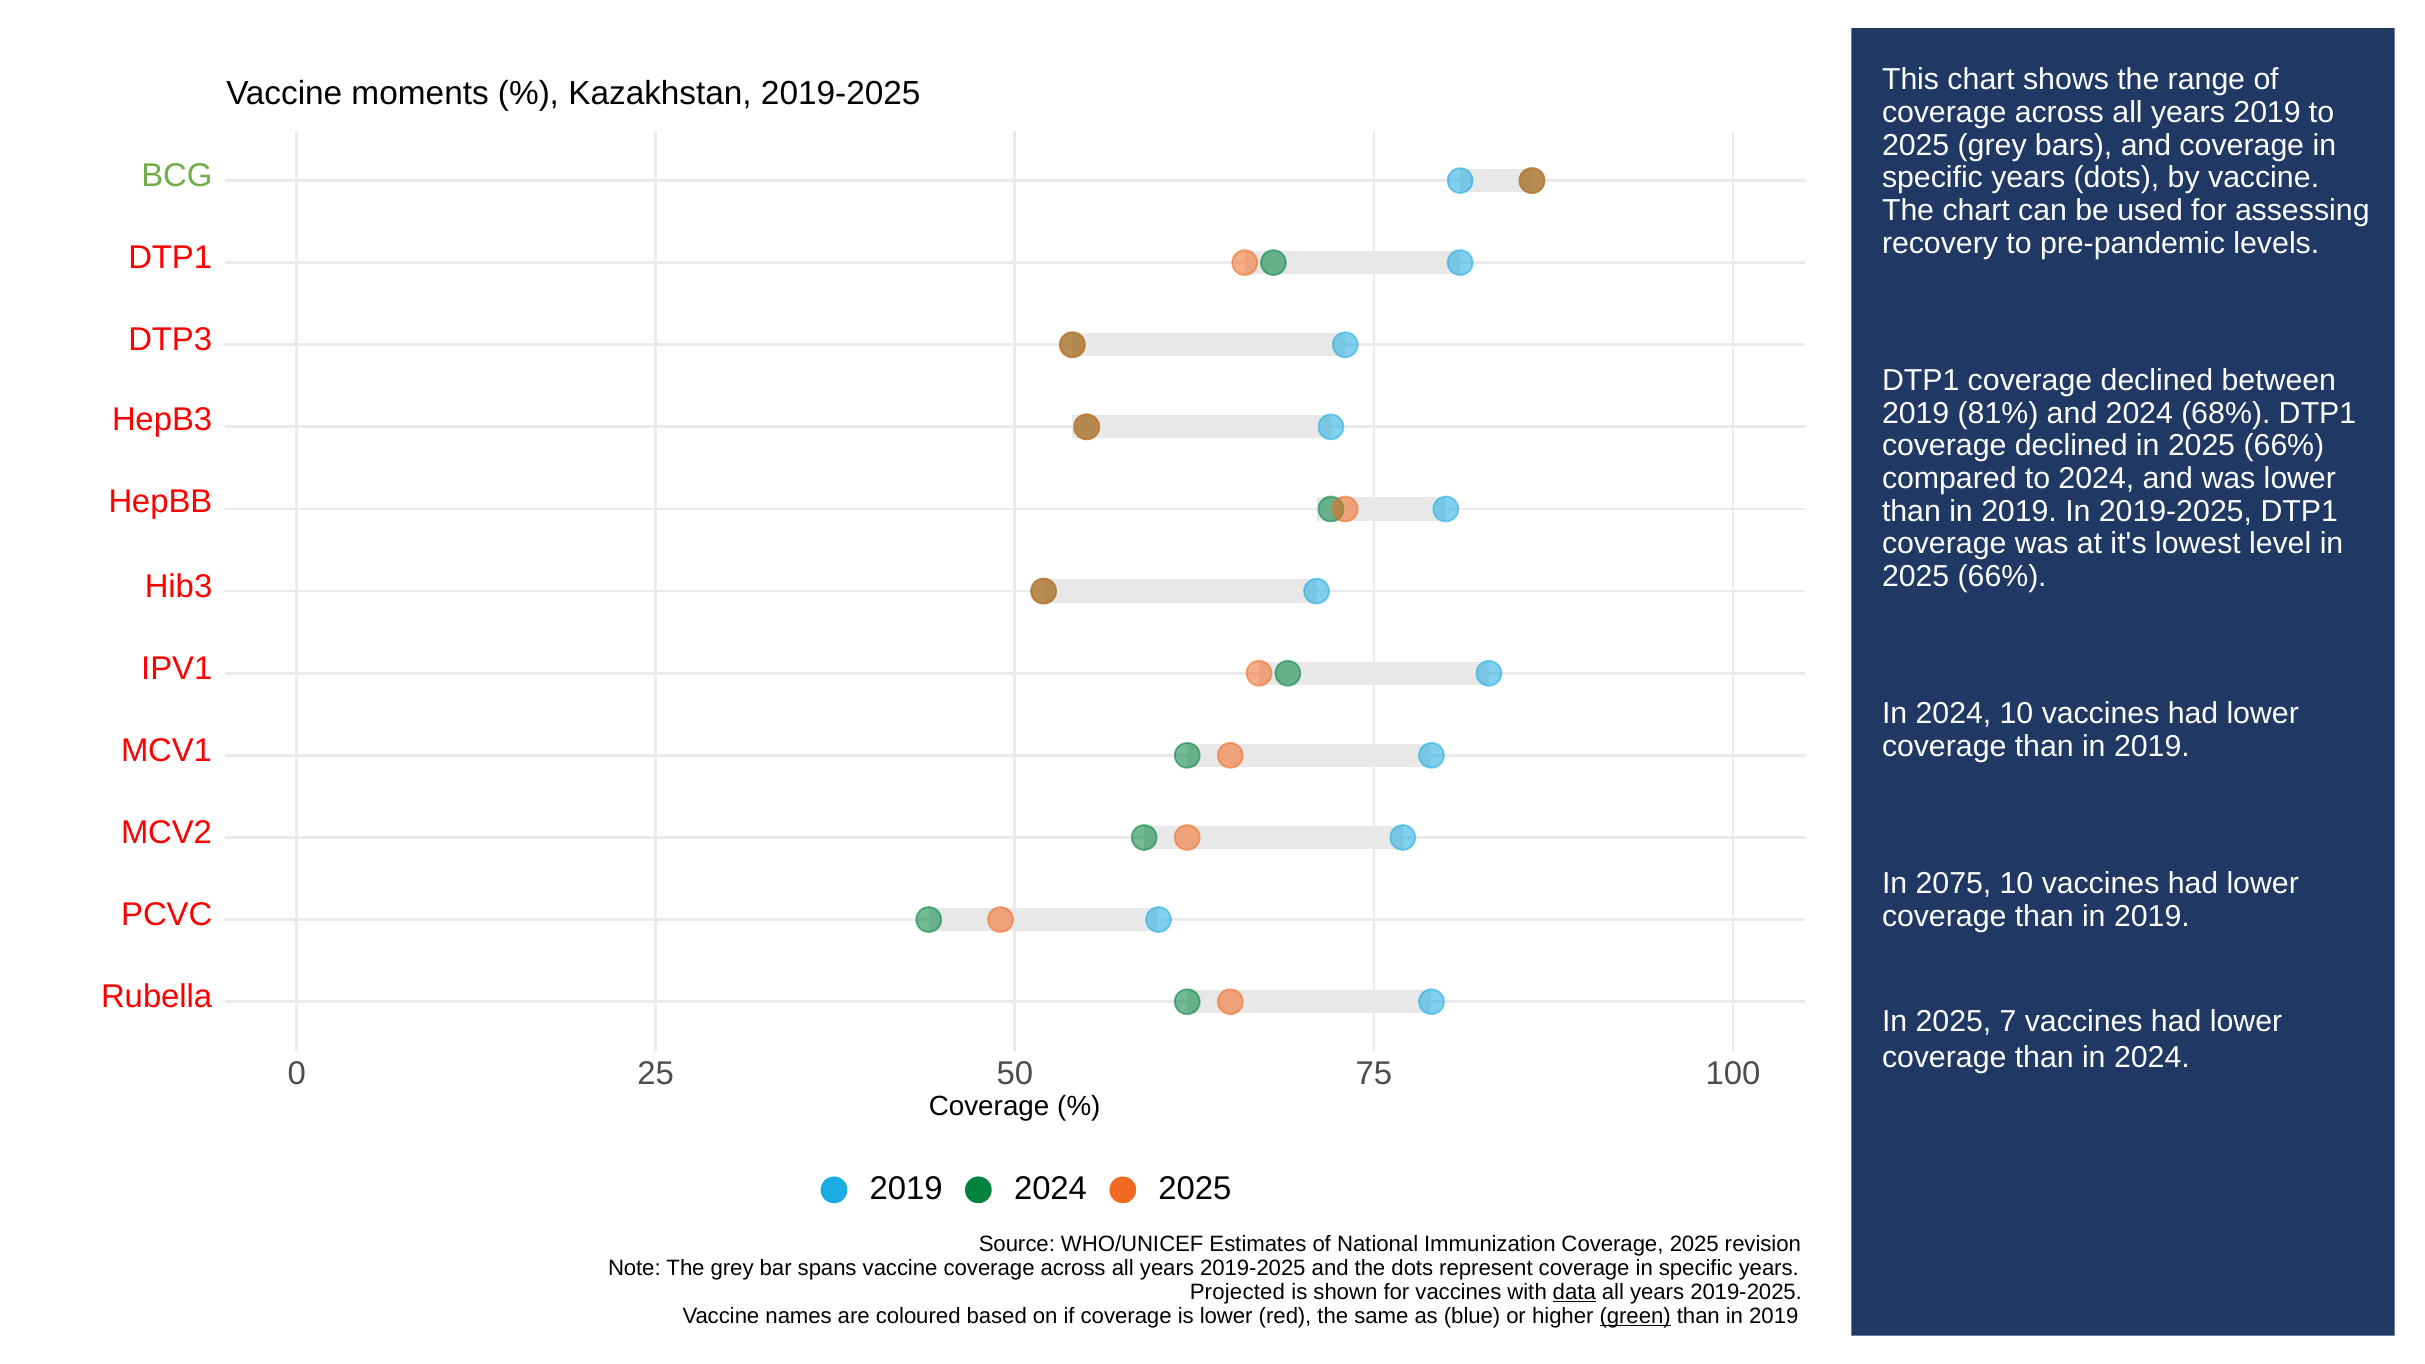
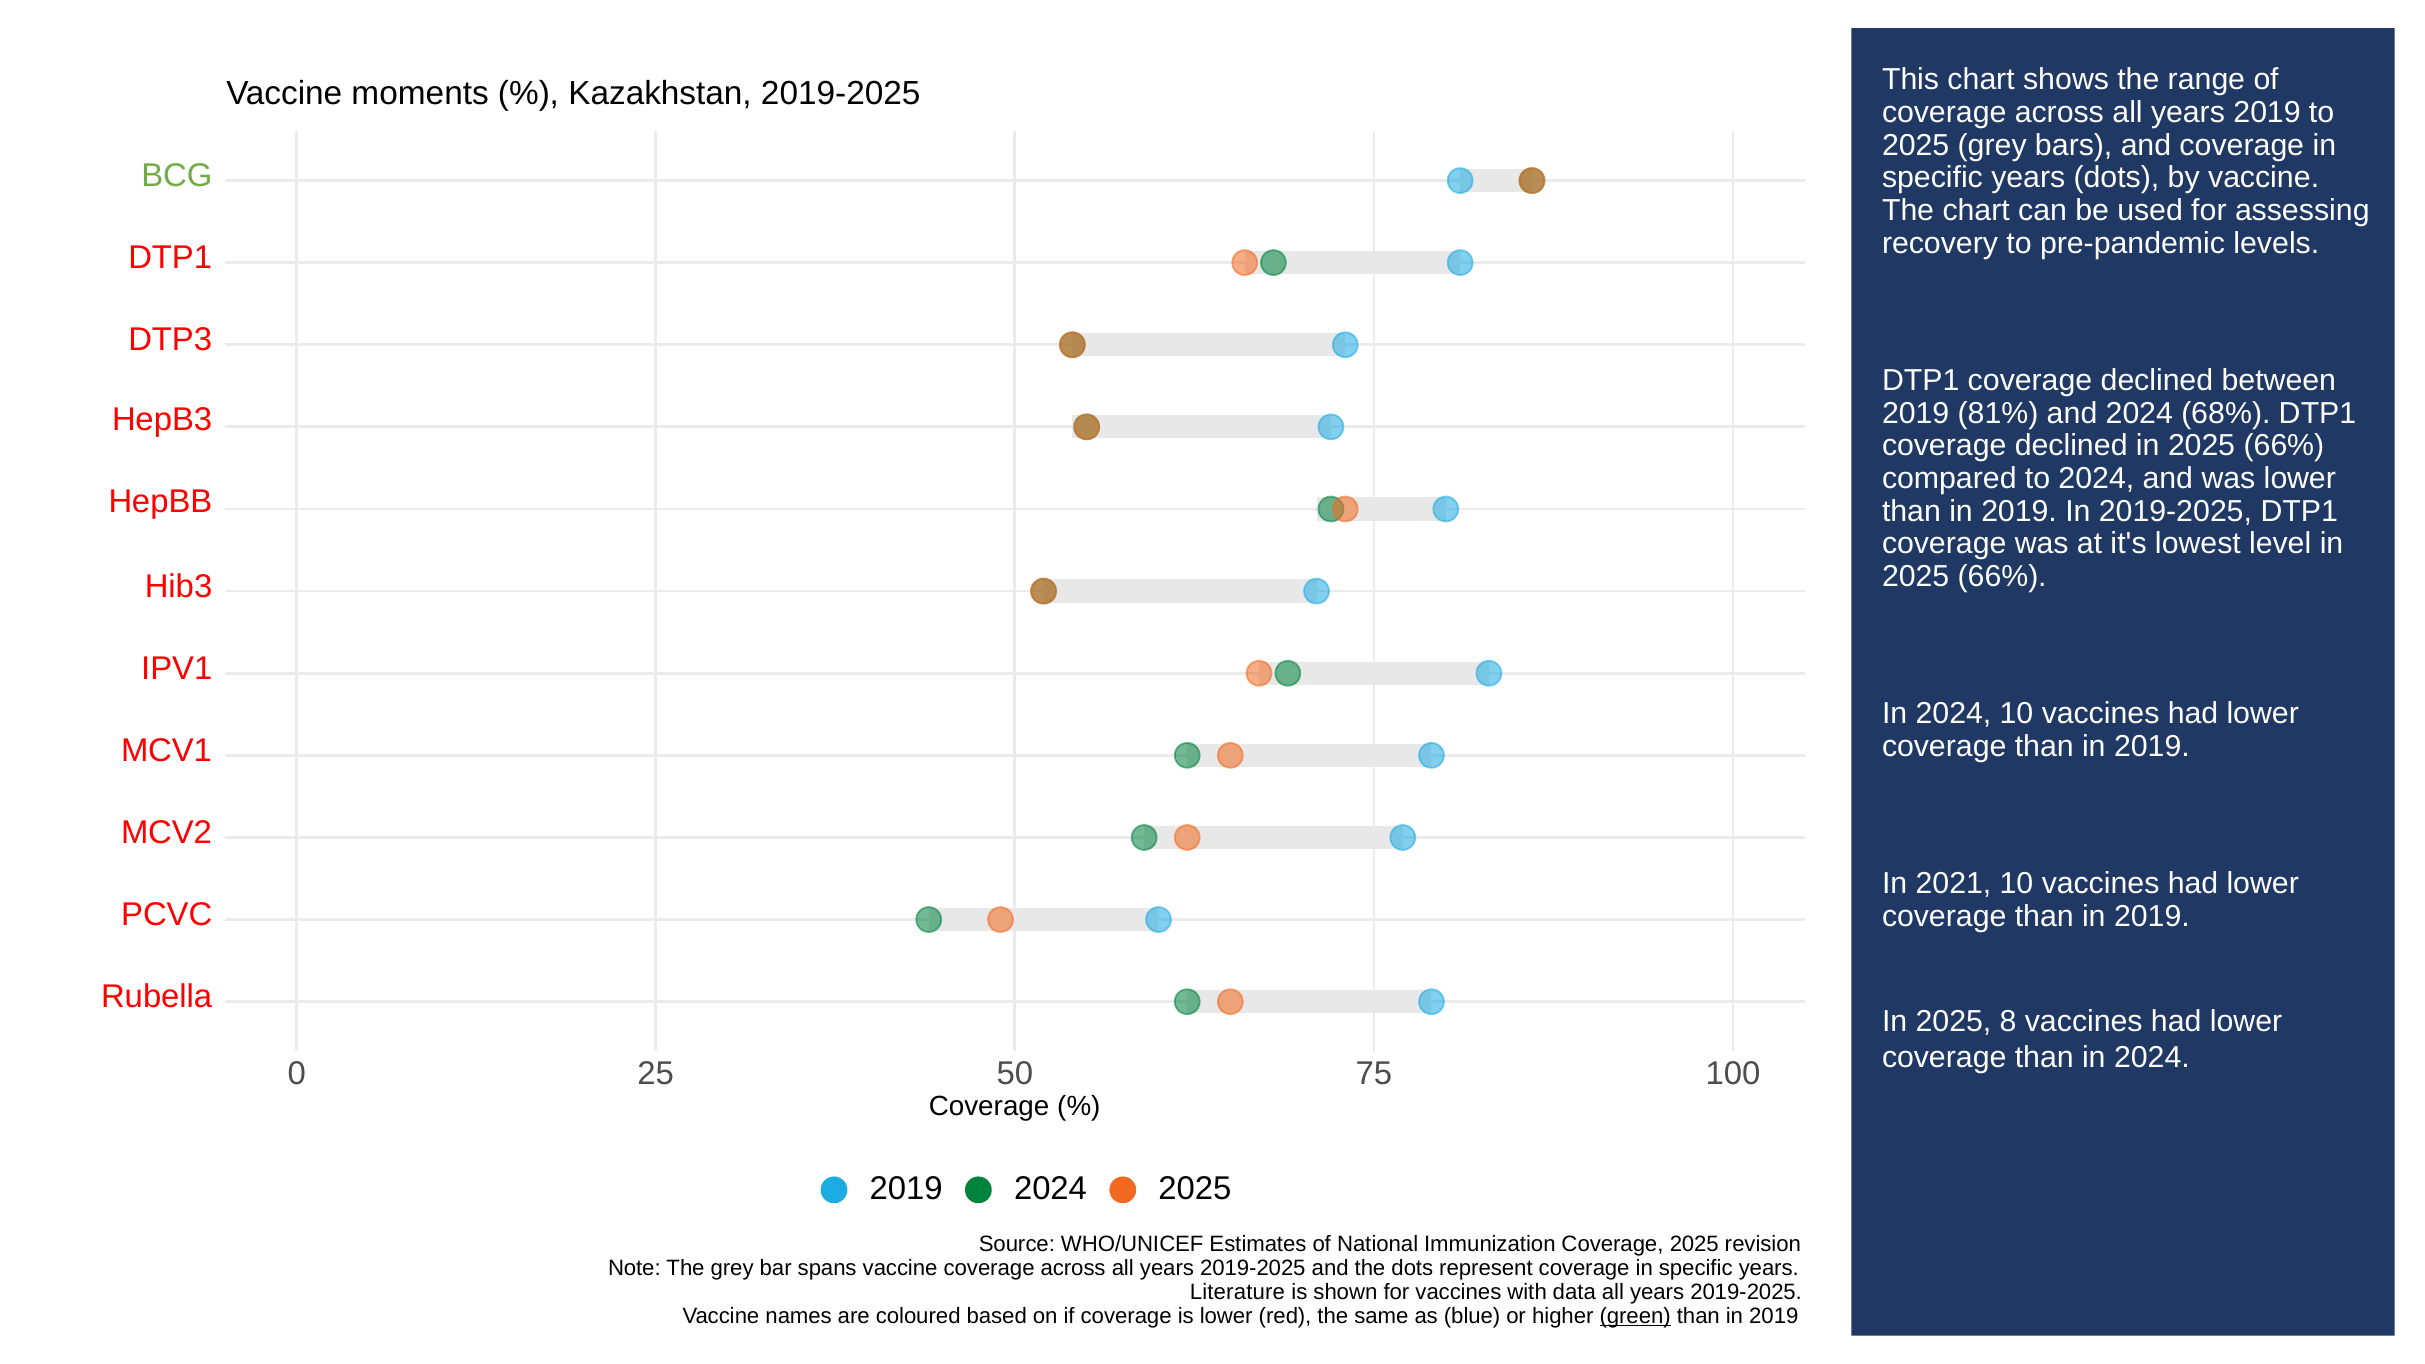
2075: 2075 -> 2021 (1953, 884)
7: 7 -> 8 (2008, 1022)
Projected: Projected -> Literature (1237, 1292)
data underline: present -> none (1574, 1292)
